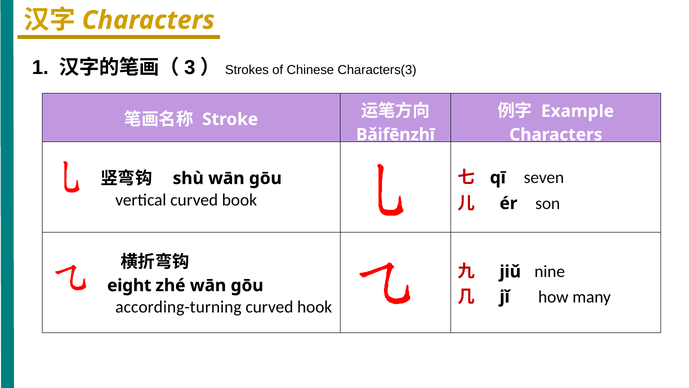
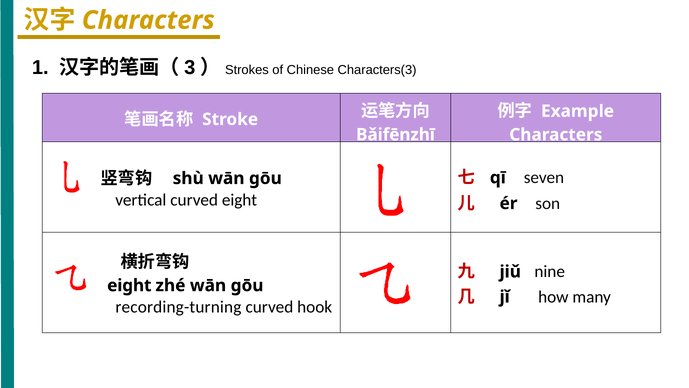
curved book: book -> eight (239, 200)
according-turning: according-turning -> recording-turning (178, 307)
